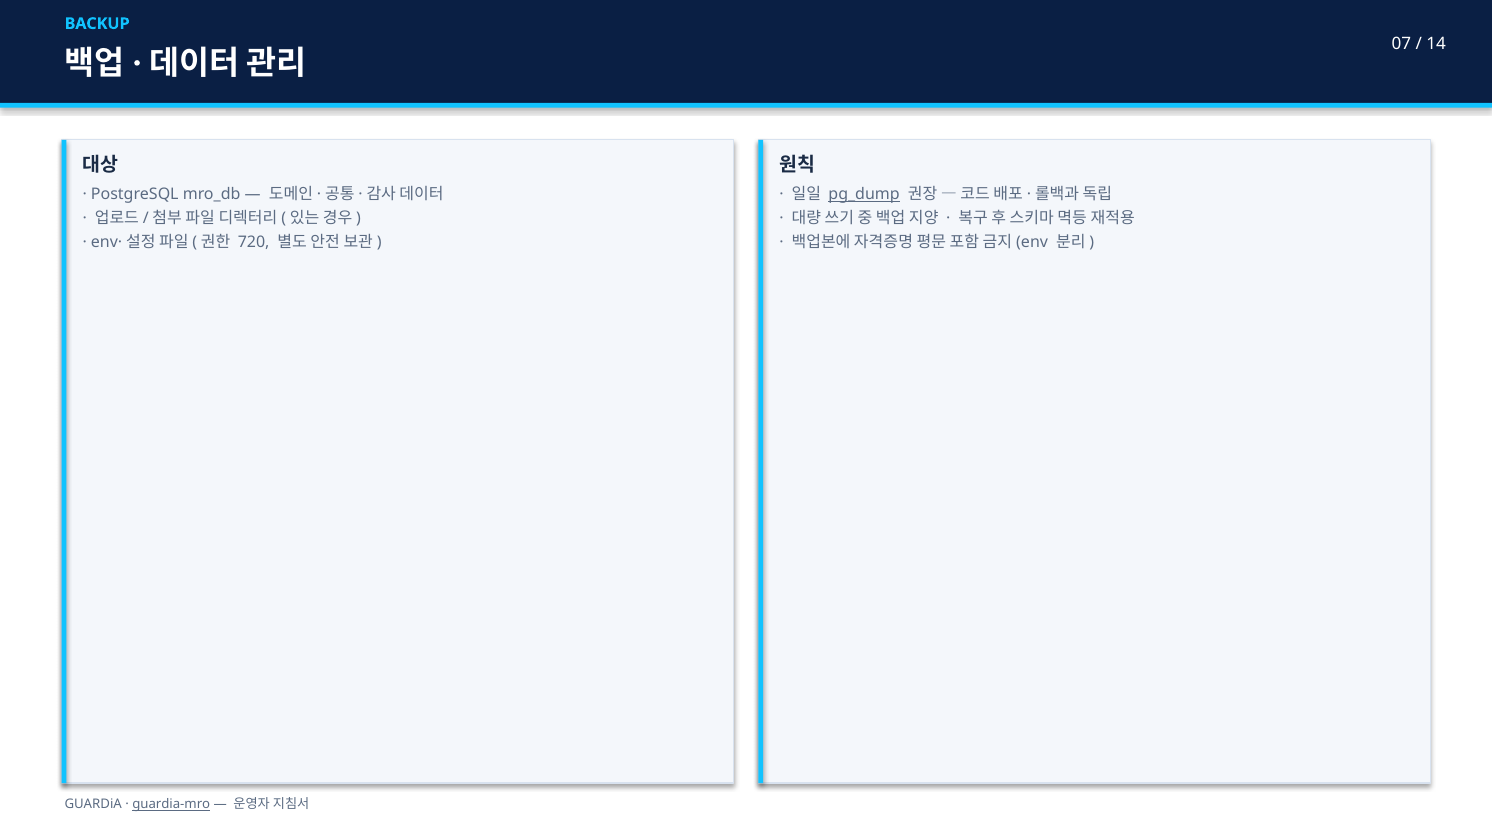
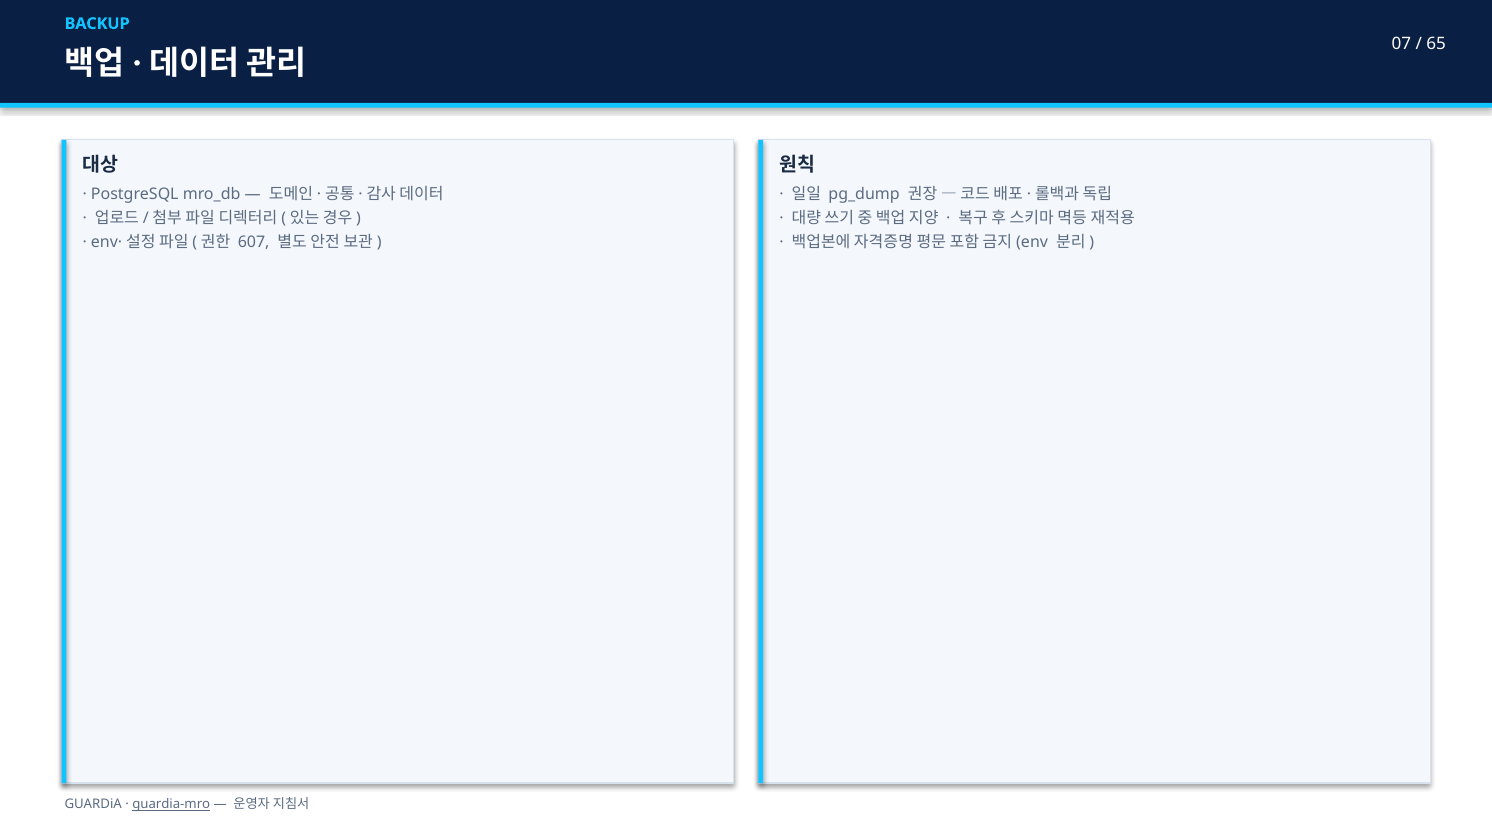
14: 14 -> 65 (1436, 44)
pg_dump underline: present -> none (864, 194)
720: 720 -> 607 (254, 242)
